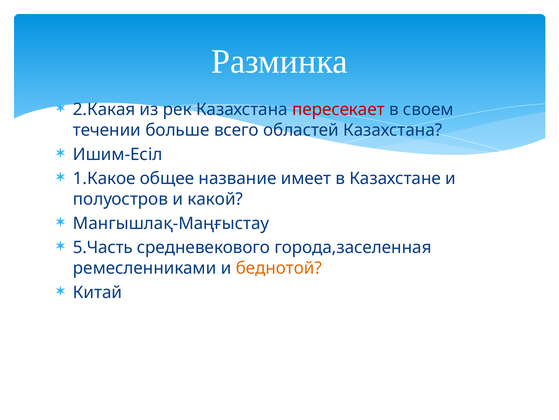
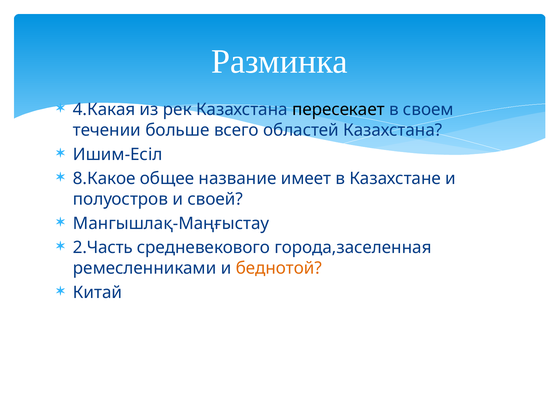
2.Какая: 2.Какая -> 4.Какая (104, 109)
пересекает colour: red -> black (338, 109)
1.Какое: 1.Какое -> 8.Какое (104, 178)
какой: какой -> своей (215, 199)
5.Часть: 5.Часть -> 2.Часть (103, 247)
